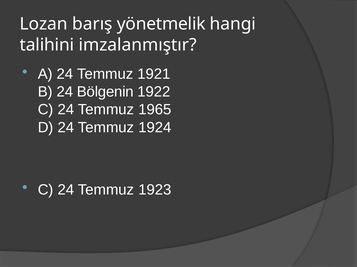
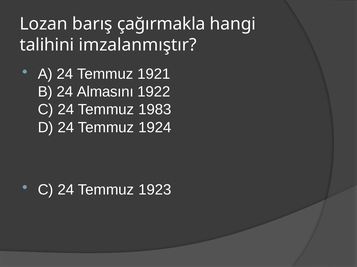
yönetmelik: yönetmelik -> çağırmakla (161, 24)
Bölgenin: Bölgenin -> Almasını (105, 92)
1965: 1965 -> 1983 (155, 110)
